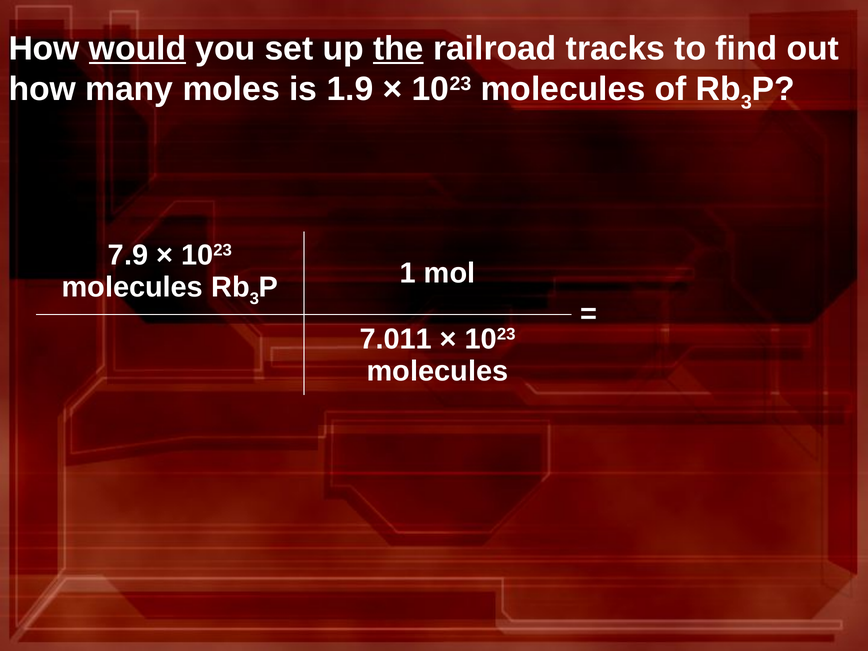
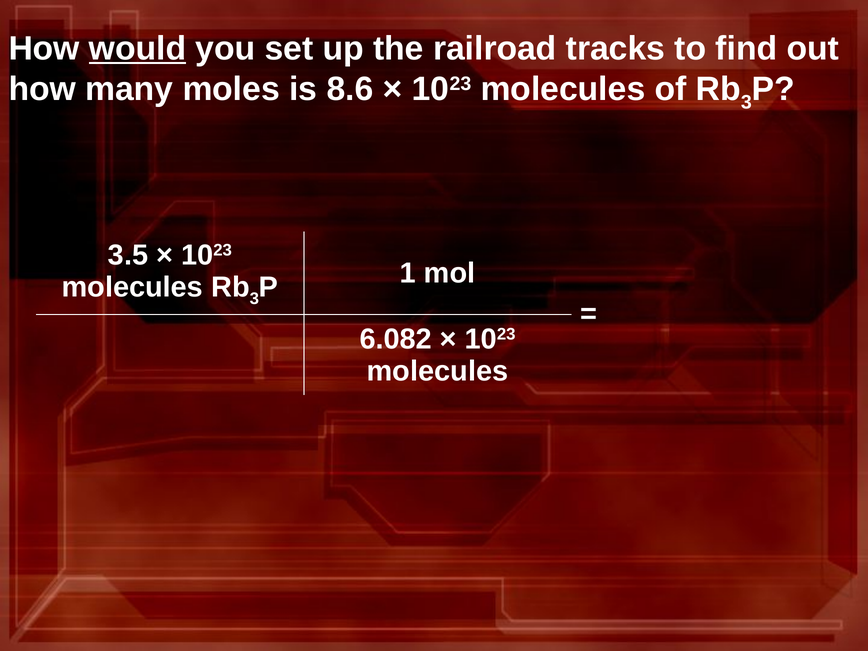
the underline: present -> none (398, 49)
1.9: 1.9 -> 8.6 (350, 89)
7.9: 7.9 -> 3.5 (128, 255)
7.011: 7.011 -> 6.082 (396, 339)
